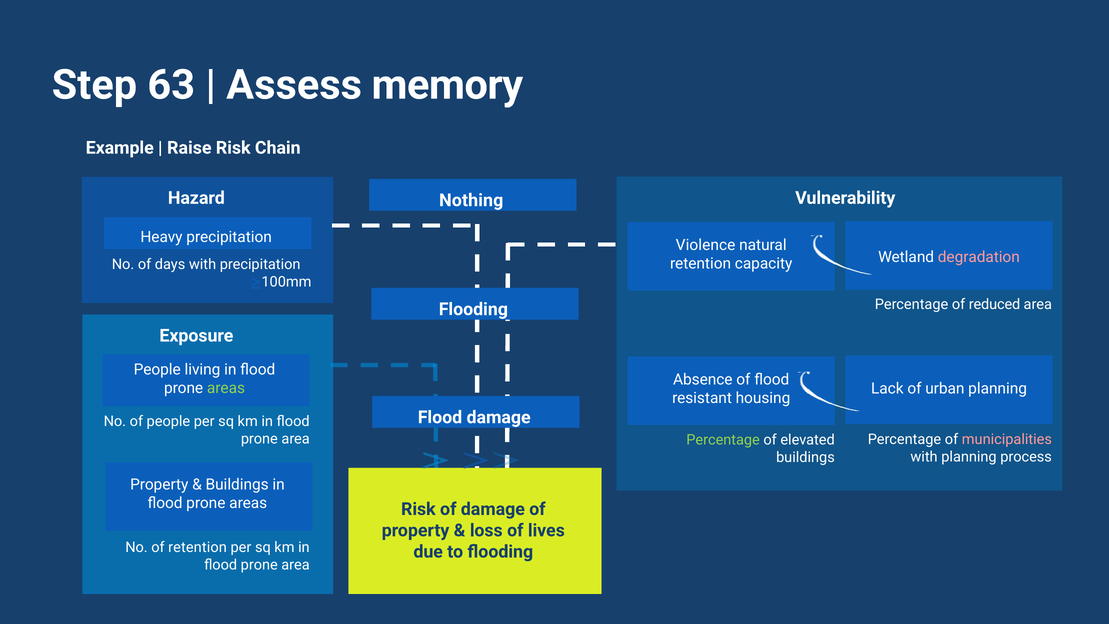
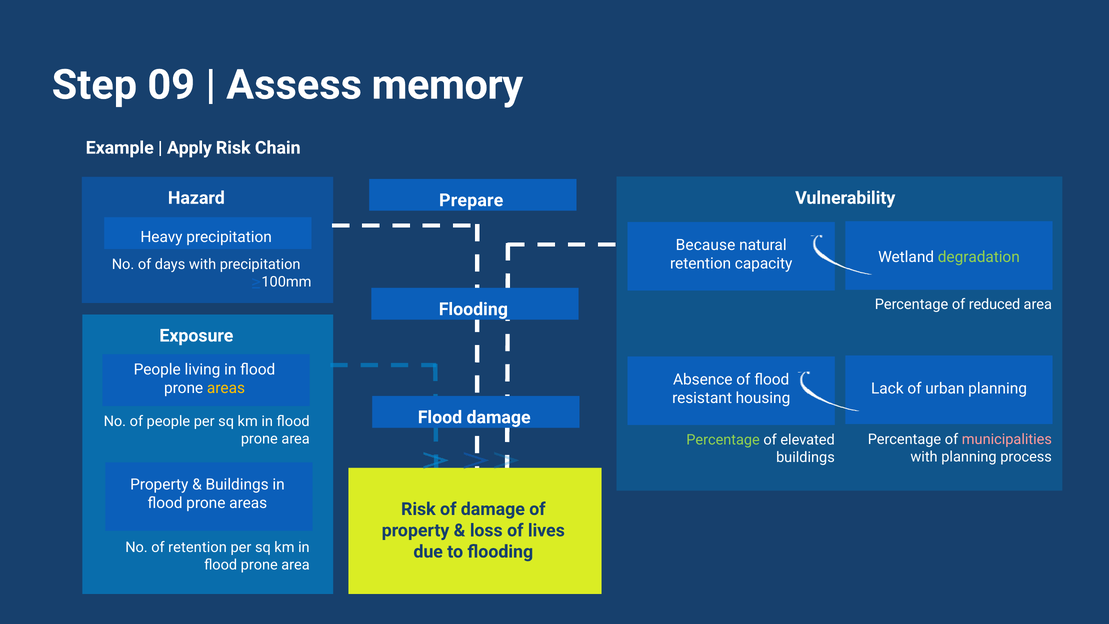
63: 63 -> 09 (171, 85)
Raise: Raise -> Apply (189, 148)
Nothing: Nothing -> Prepare (471, 200)
Violence: Violence -> Because (706, 245)
degradation colour: pink -> light green (979, 257)
areas colour: light green -> yellow (226, 388)
